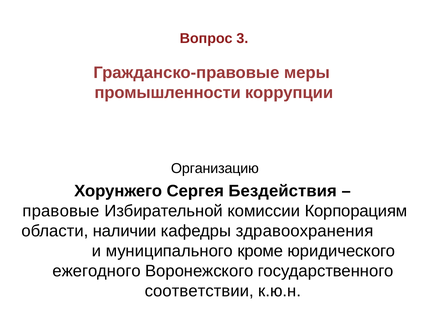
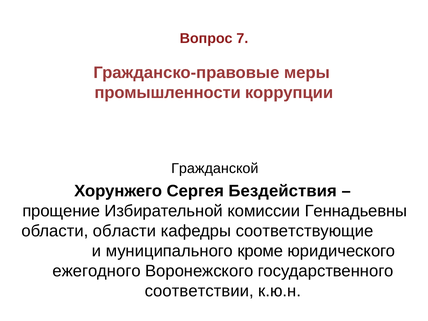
3: 3 -> 7 (242, 38)
Организацию: Организацию -> Гражданской (215, 169)
правовые: правовые -> прощение (61, 211)
Корпорациям: Корпорациям -> Геннадьевны (356, 211)
области наличии: наличии -> области (125, 231)
здравоохранения: здравоохранения -> соответствующие (305, 231)
